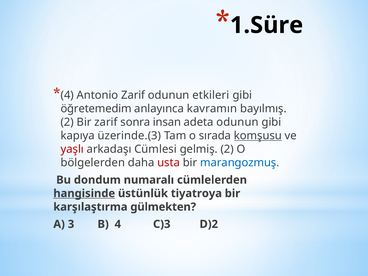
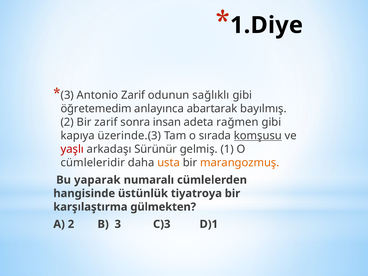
1.Süre: 1.Süre -> 1.Diye (266, 25)
4: 4 -> 3 (67, 95)
etkileri: etkileri -> sağlıklı (211, 95)
kavramın: kavramın -> abartarak (212, 109)
adeta odunun: odunun -> rağmen (237, 122)
Cümlesi: Cümlesi -> Sürünür (156, 149)
gelmiş 2: 2 -> 1 (227, 149)
bölgelerden: bölgelerden -> cümleleridir (93, 163)
usta colour: red -> orange (169, 163)
marangozmuş colour: blue -> orange (240, 163)
dondum: dondum -> yaparak (97, 180)
hangisinde underline: present -> none (84, 193)
A 3: 3 -> 2 (71, 224)
B 4: 4 -> 3 (118, 224)
D)2: D)2 -> D)1 (209, 224)
